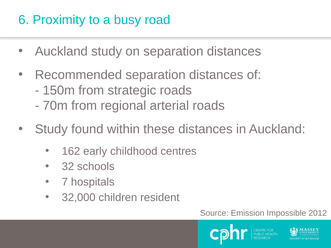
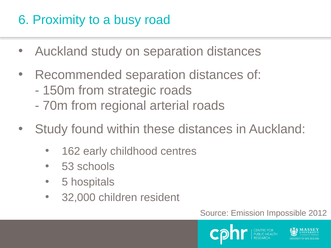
32: 32 -> 53 (68, 167)
7: 7 -> 5 (65, 182)
